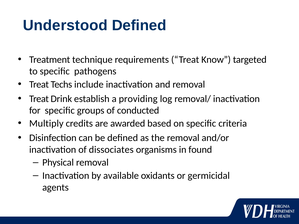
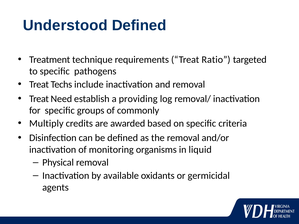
Know: Know -> Ratio (216, 60)
Drink: Drink -> Need (61, 99)
conducted: conducted -> commonly (138, 111)
dissociates: dissociates -> monitoring (111, 150)
found: found -> liquid (200, 150)
